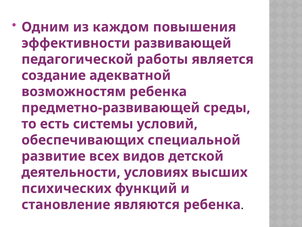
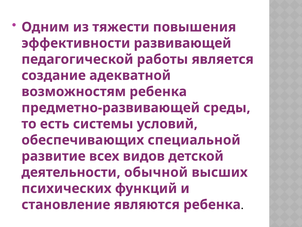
каждом: каждом -> тяжести (121, 27)
условиях: условиях -> обычной (156, 172)
